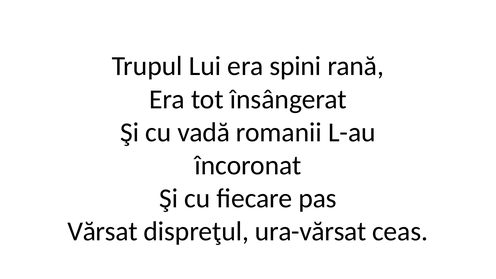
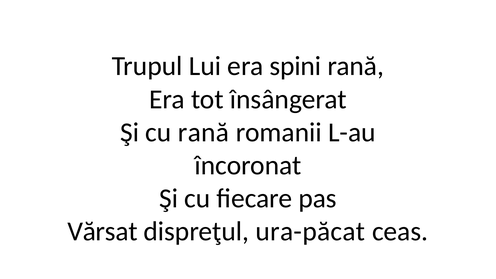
cu vadă: vadă -> rană (203, 132)
ura-vărsat: ura-vărsat -> ura-păcat (310, 232)
